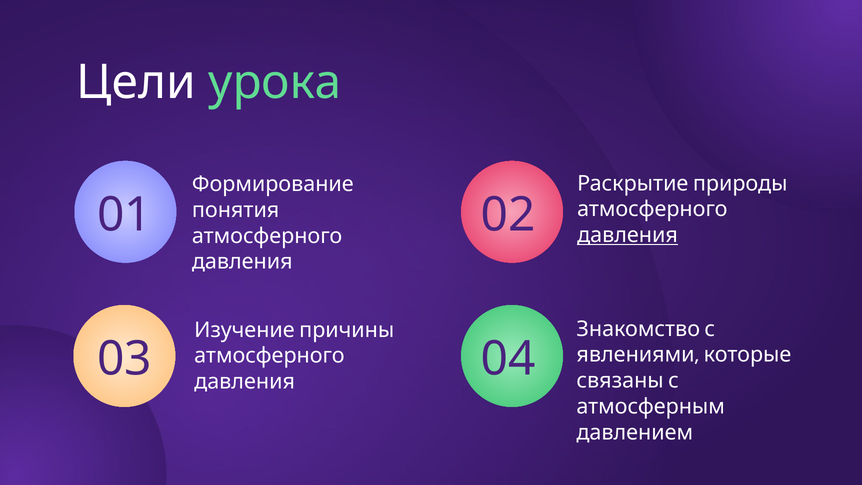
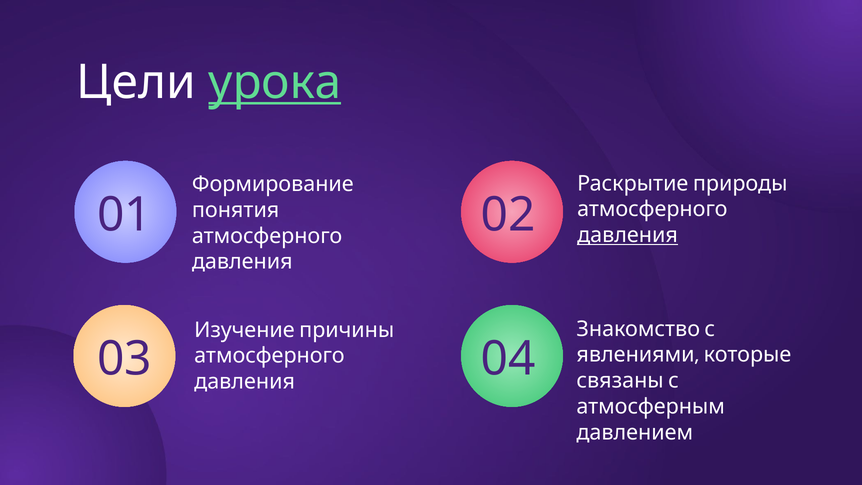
урока underline: none -> present (275, 83)
